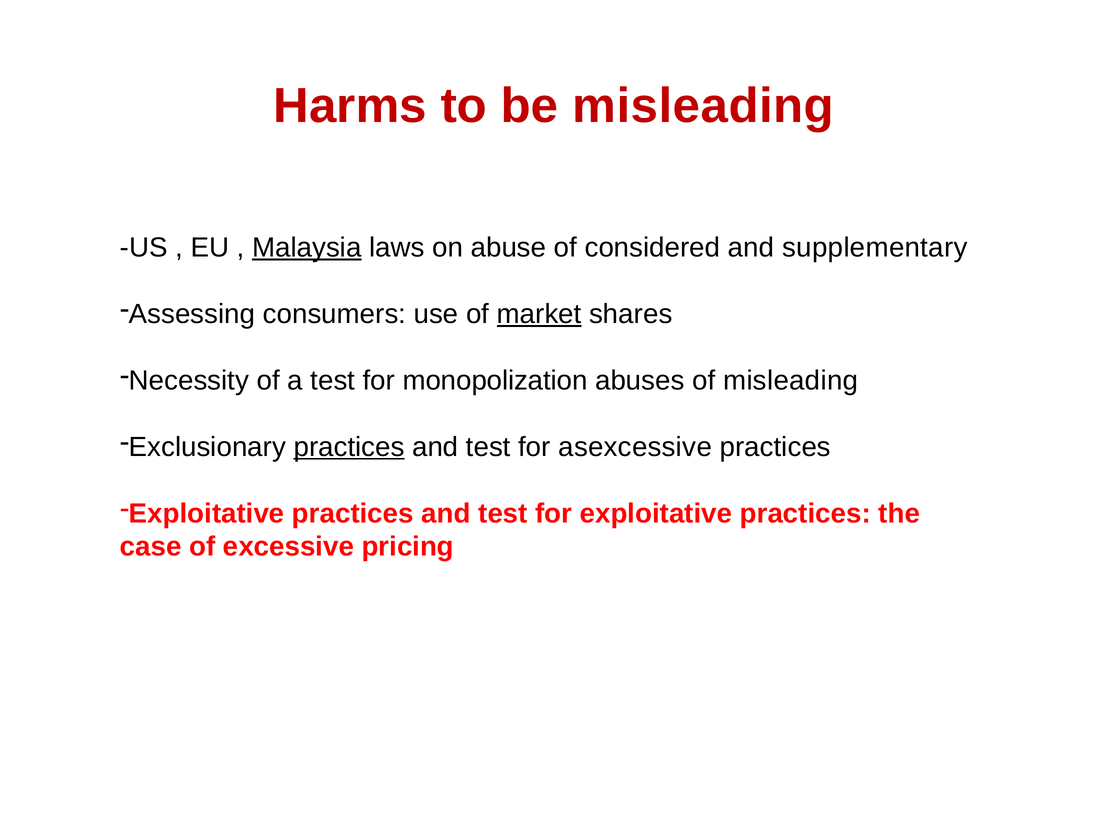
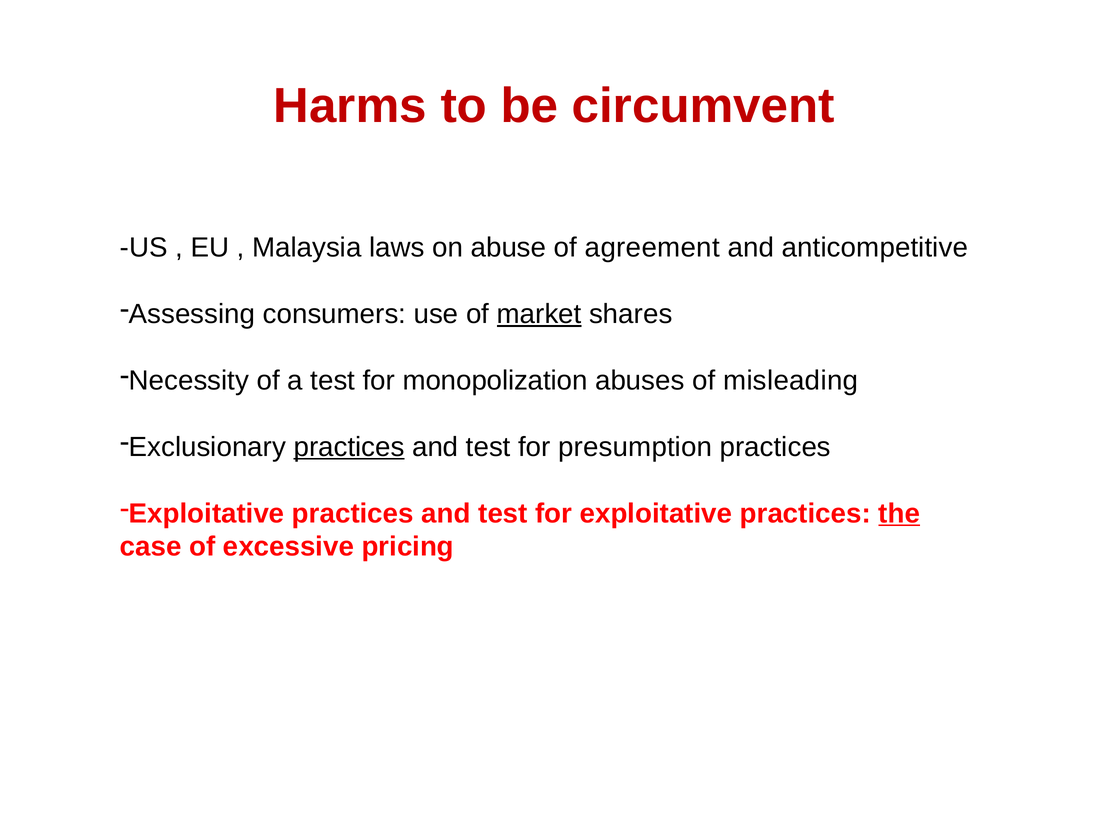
be misleading: misleading -> circumvent (703, 106)
Malaysia underline: present -> none (307, 248)
considered: considered -> agreement (652, 248)
supplementary: supplementary -> anticompetitive (875, 248)
asexcessive: asexcessive -> presumption (635, 447)
the underline: none -> present (899, 514)
